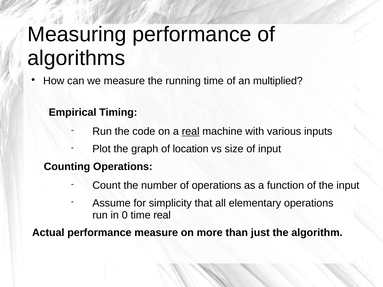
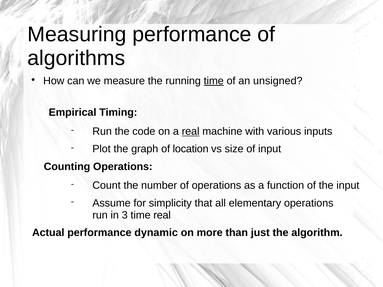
time underline: none -> present (214, 81)
multiplied: multiplied -> unsigned (278, 81)
0: 0 -> 3 (125, 215)
performance measure: measure -> dynamic (156, 233)
